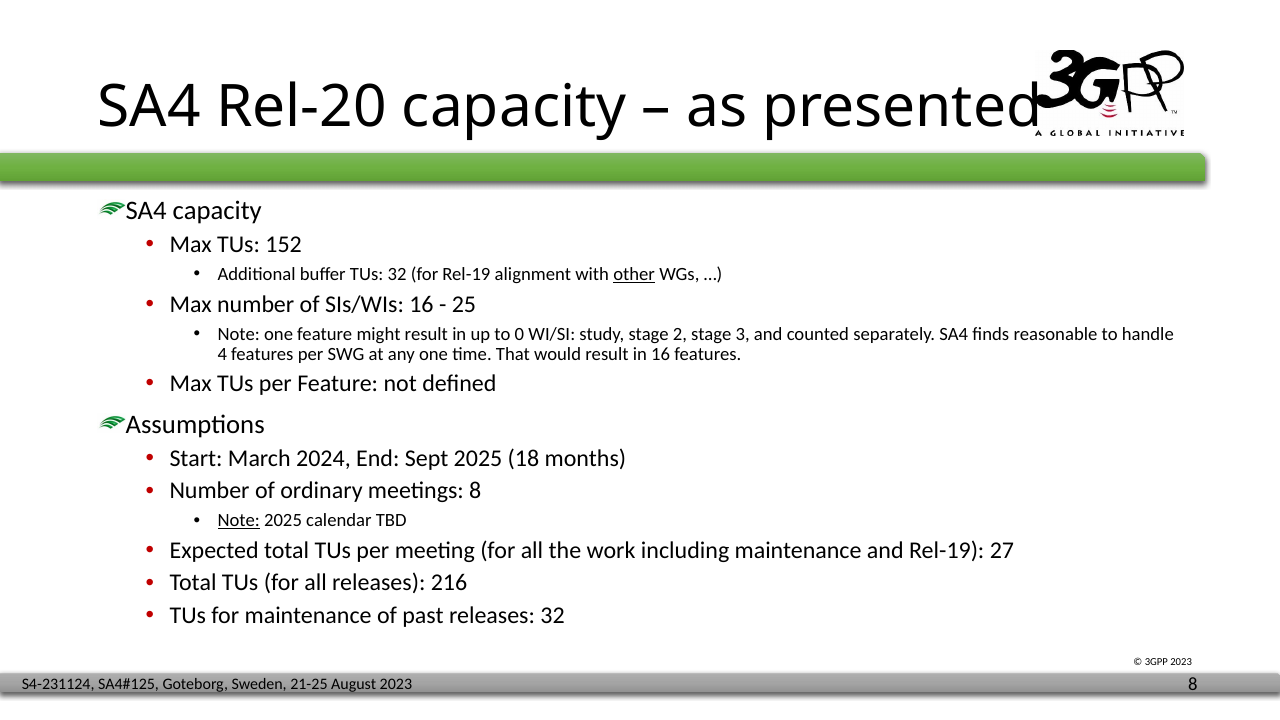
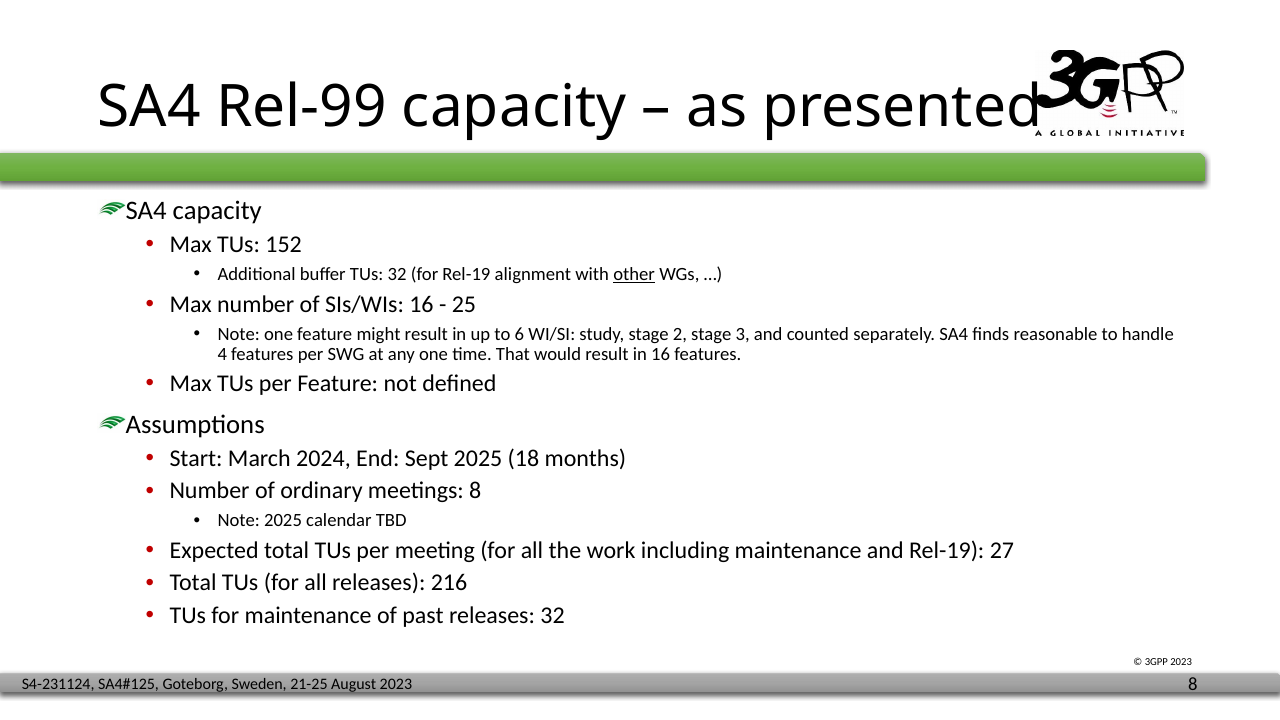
Rel-20: Rel-20 -> Rel-99 (301, 108)
0: 0 -> 6 (519, 334)
Note underline: present -> none (239, 521)
